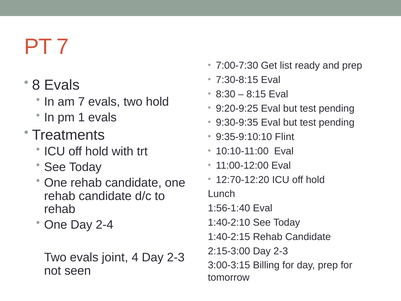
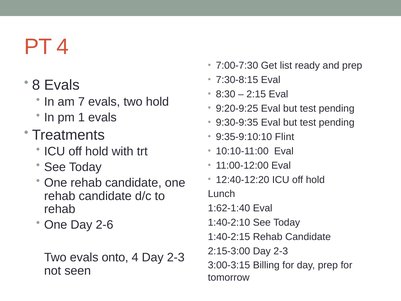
PT 7: 7 -> 4 (63, 47)
8:15: 8:15 -> 2:15 (256, 94)
12:70-12:20: 12:70-12:20 -> 12:40-12:20 (243, 180)
1:56-1:40: 1:56-1:40 -> 1:62-1:40 (229, 208)
2-4: 2-4 -> 2-6 (105, 225)
joint: joint -> onto (115, 257)
